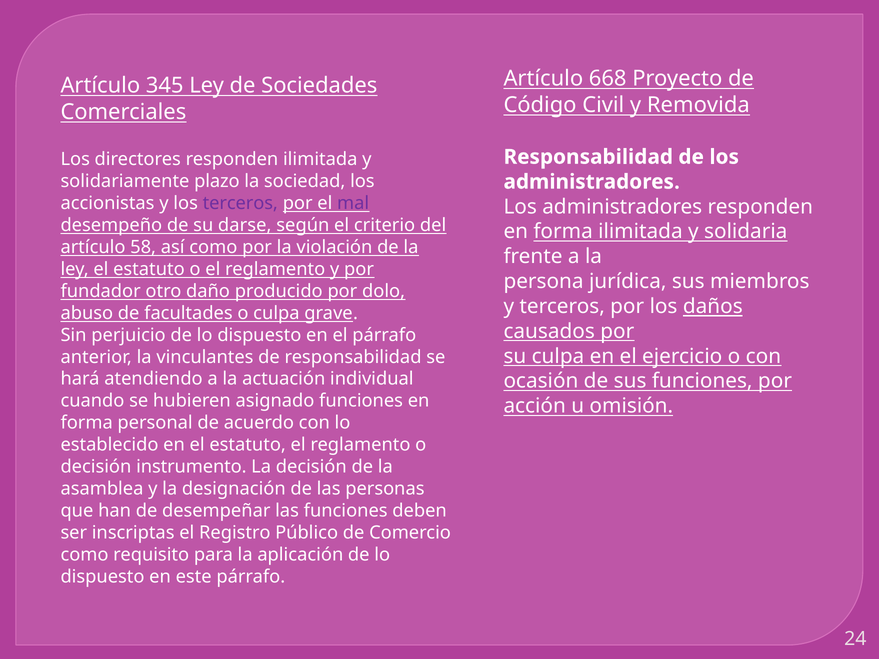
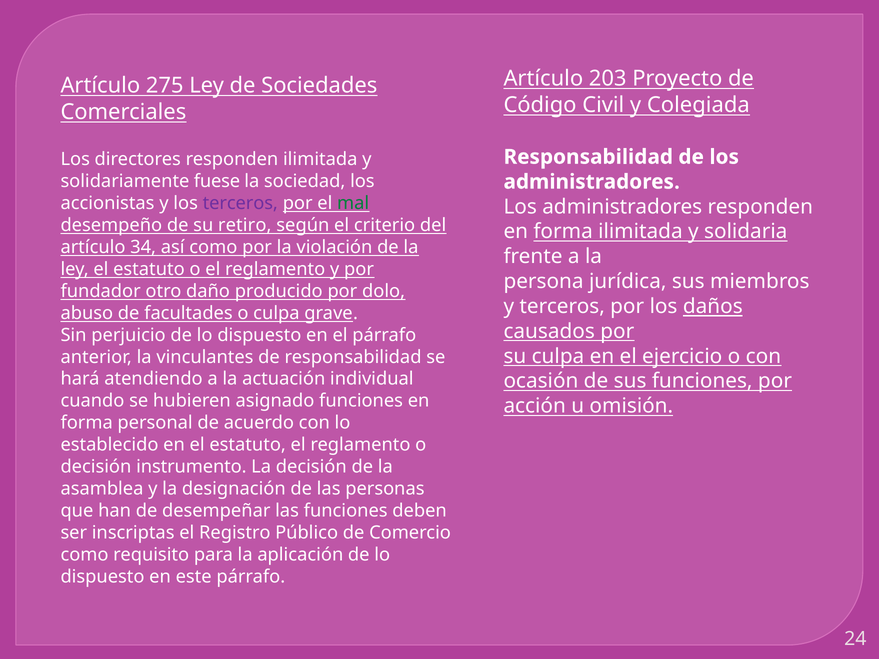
668: 668 -> 203 (608, 79)
345: 345 -> 275 (165, 86)
Removida: Removida -> Colegiada (698, 105)
plazo: plazo -> fuese (217, 181)
mal colour: purple -> green (353, 203)
darse: darse -> retiro (245, 225)
58: 58 -> 34 (143, 247)
